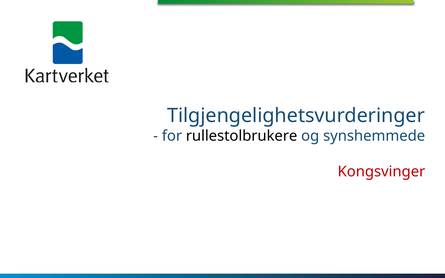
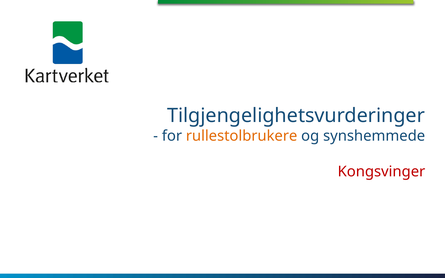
rullestolbrukere colour: black -> orange (242, 136)
